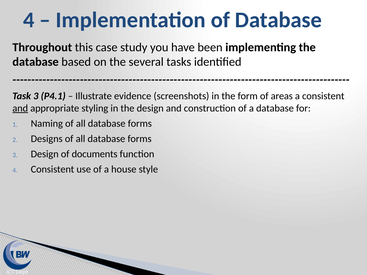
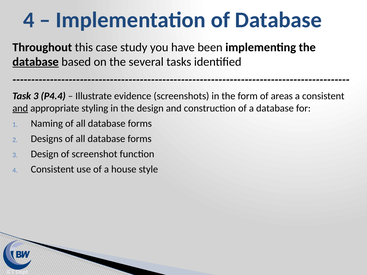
database underline: none -> present (36, 62)
P4.1: P4.1 -> P4.4 (53, 96)
documents: documents -> screenshot (95, 154)
